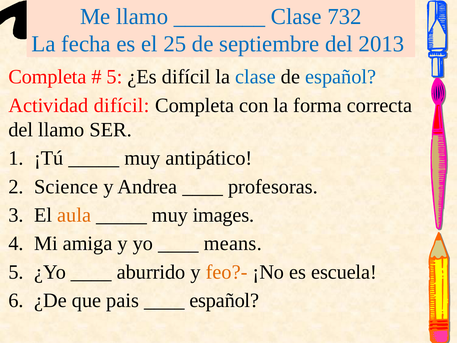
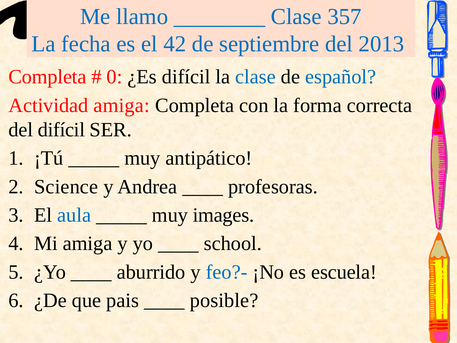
732: 732 -> 357 (345, 16)
25: 25 -> 42 (175, 44)
5: 5 -> 0 (114, 77)
Actividad difícil: difícil -> amiga (122, 105)
del llamo: llamo -> difícil (61, 130)
aula colour: orange -> blue (74, 215)
means: means -> school (233, 243)
feo?- colour: orange -> blue (227, 272)
español: español -> posible (224, 300)
